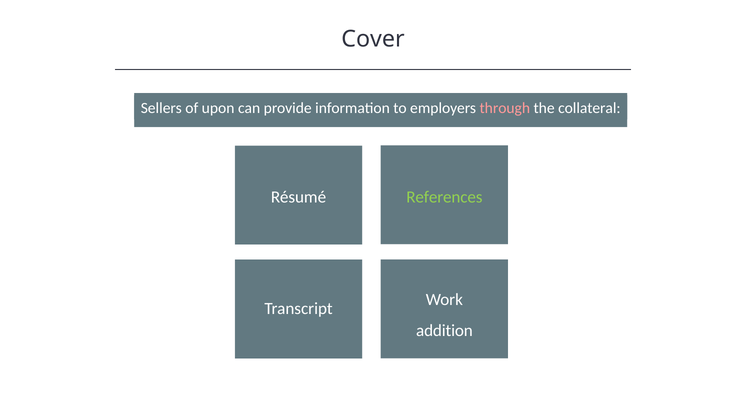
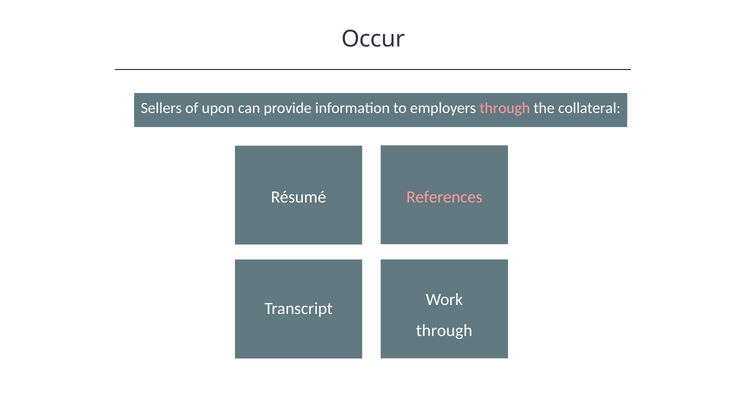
Cover: Cover -> Occur (373, 39)
References colour: light green -> pink (444, 197)
addition: addition -> through (444, 331)
